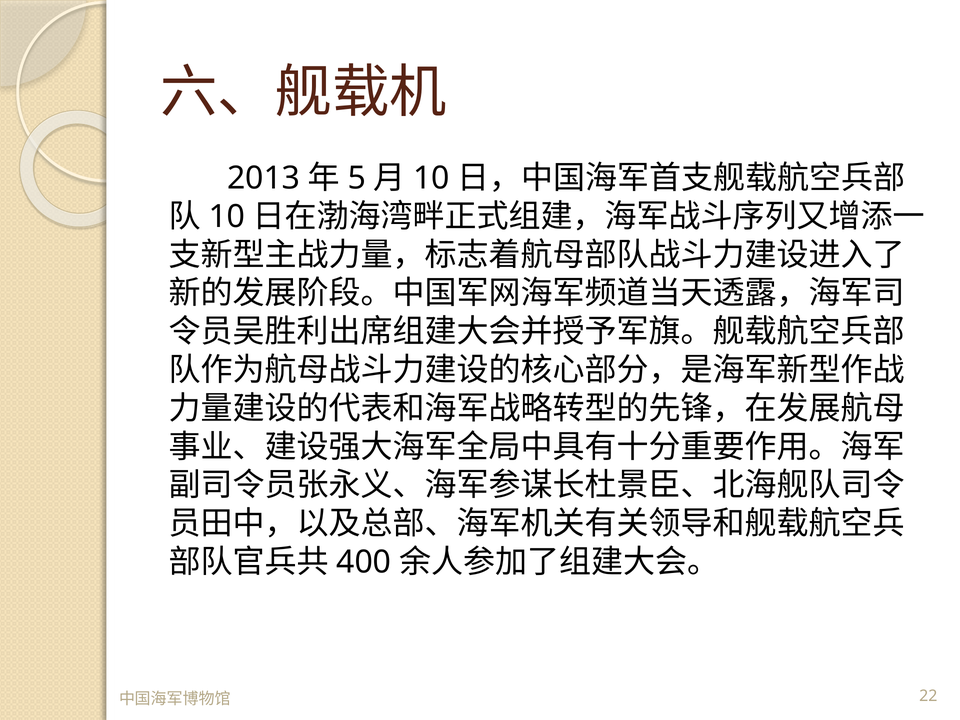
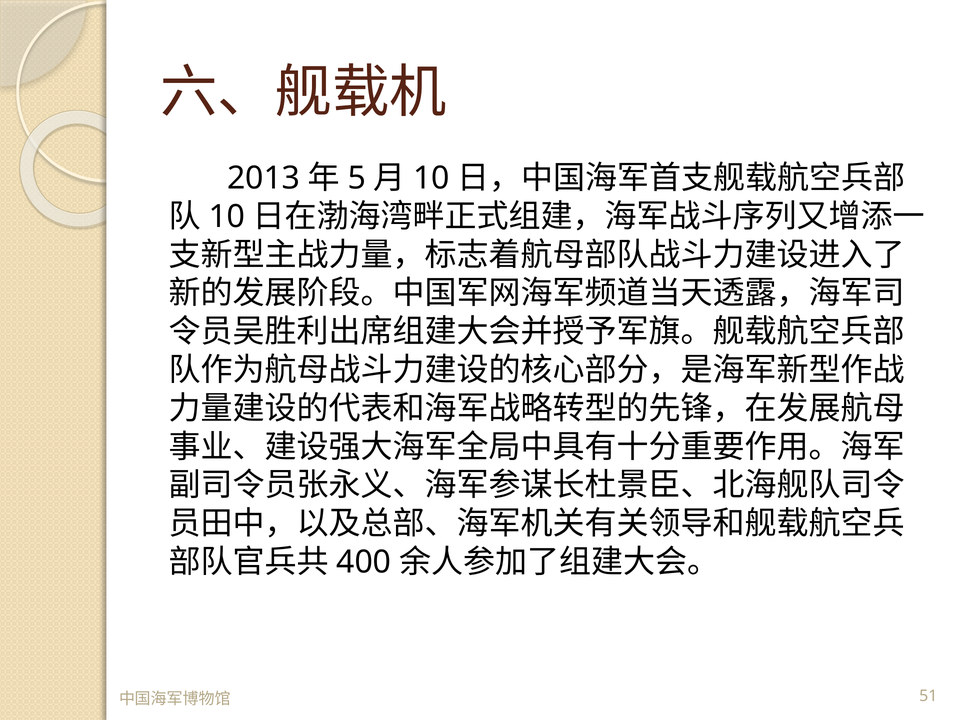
22: 22 -> 51 (928, 696)
